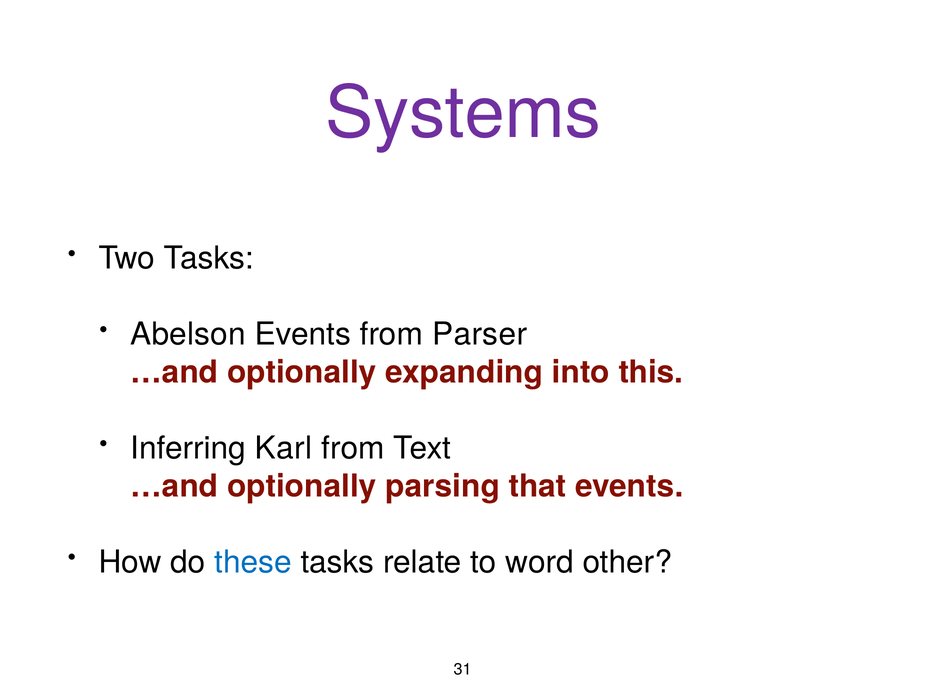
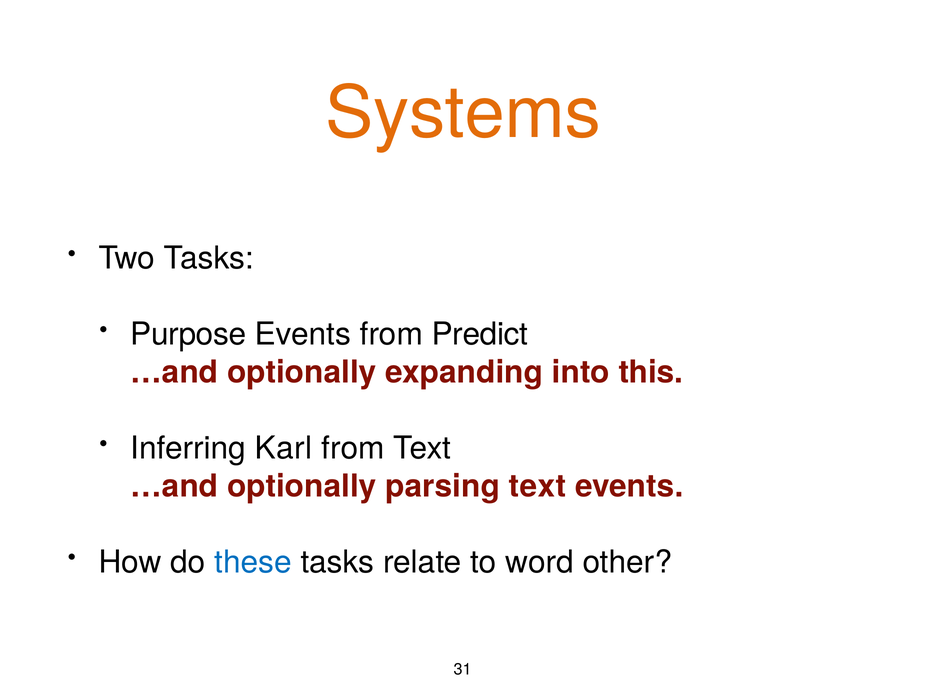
Systems colour: purple -> orange (463, 114)
Abelson: Abelson -> Purpose (188, 335)
Parser: Parser -> Predict (480, 335)
parsing that: that -> text (537, 486)
